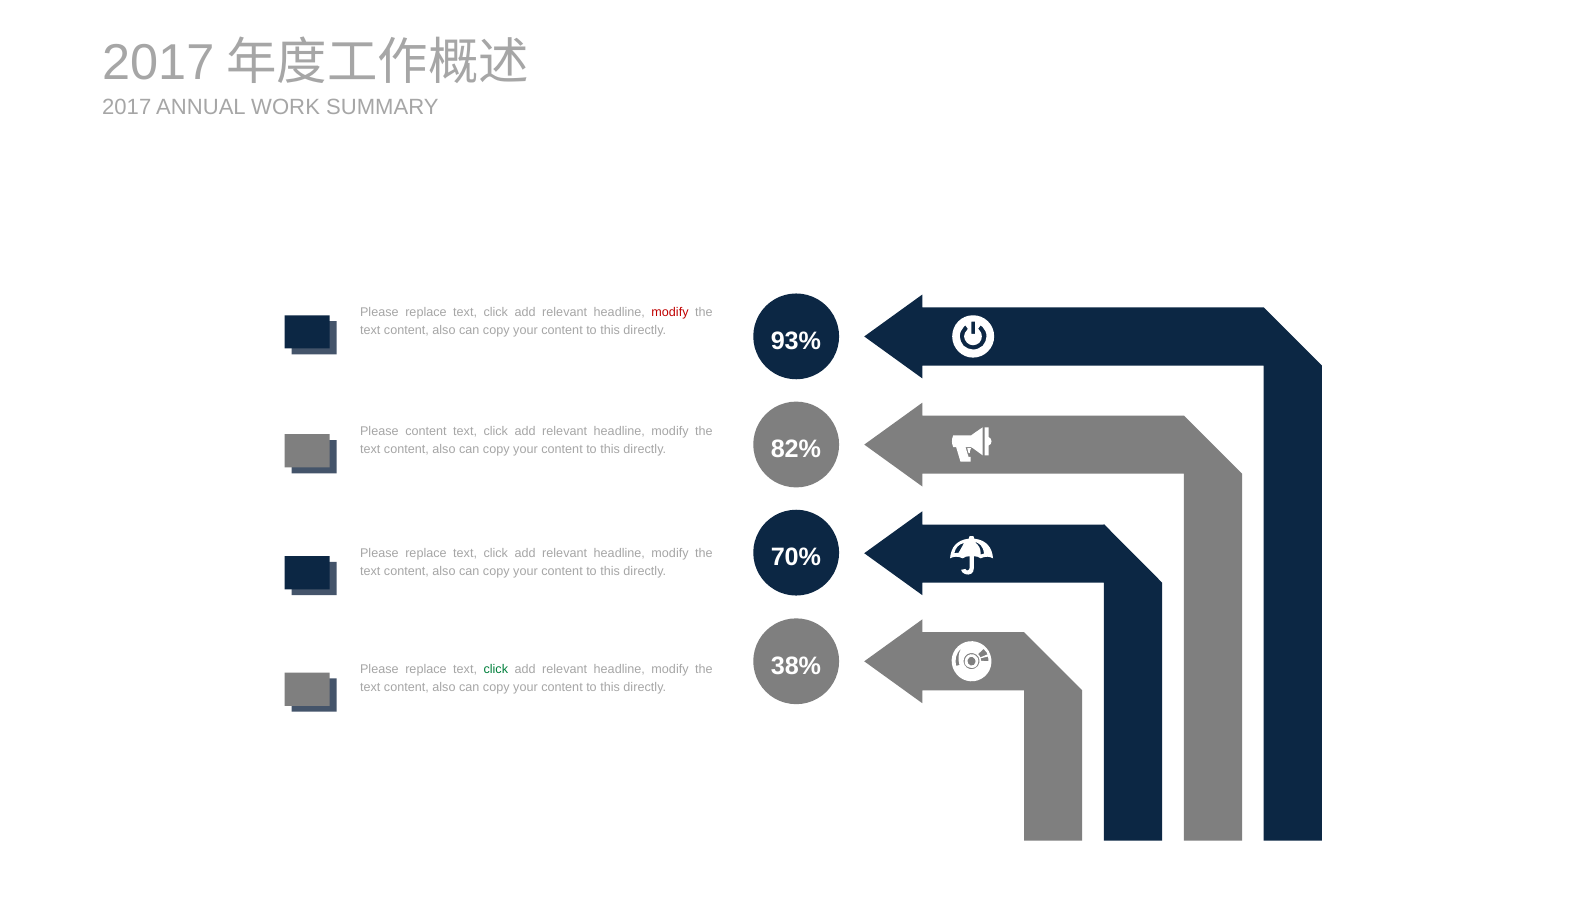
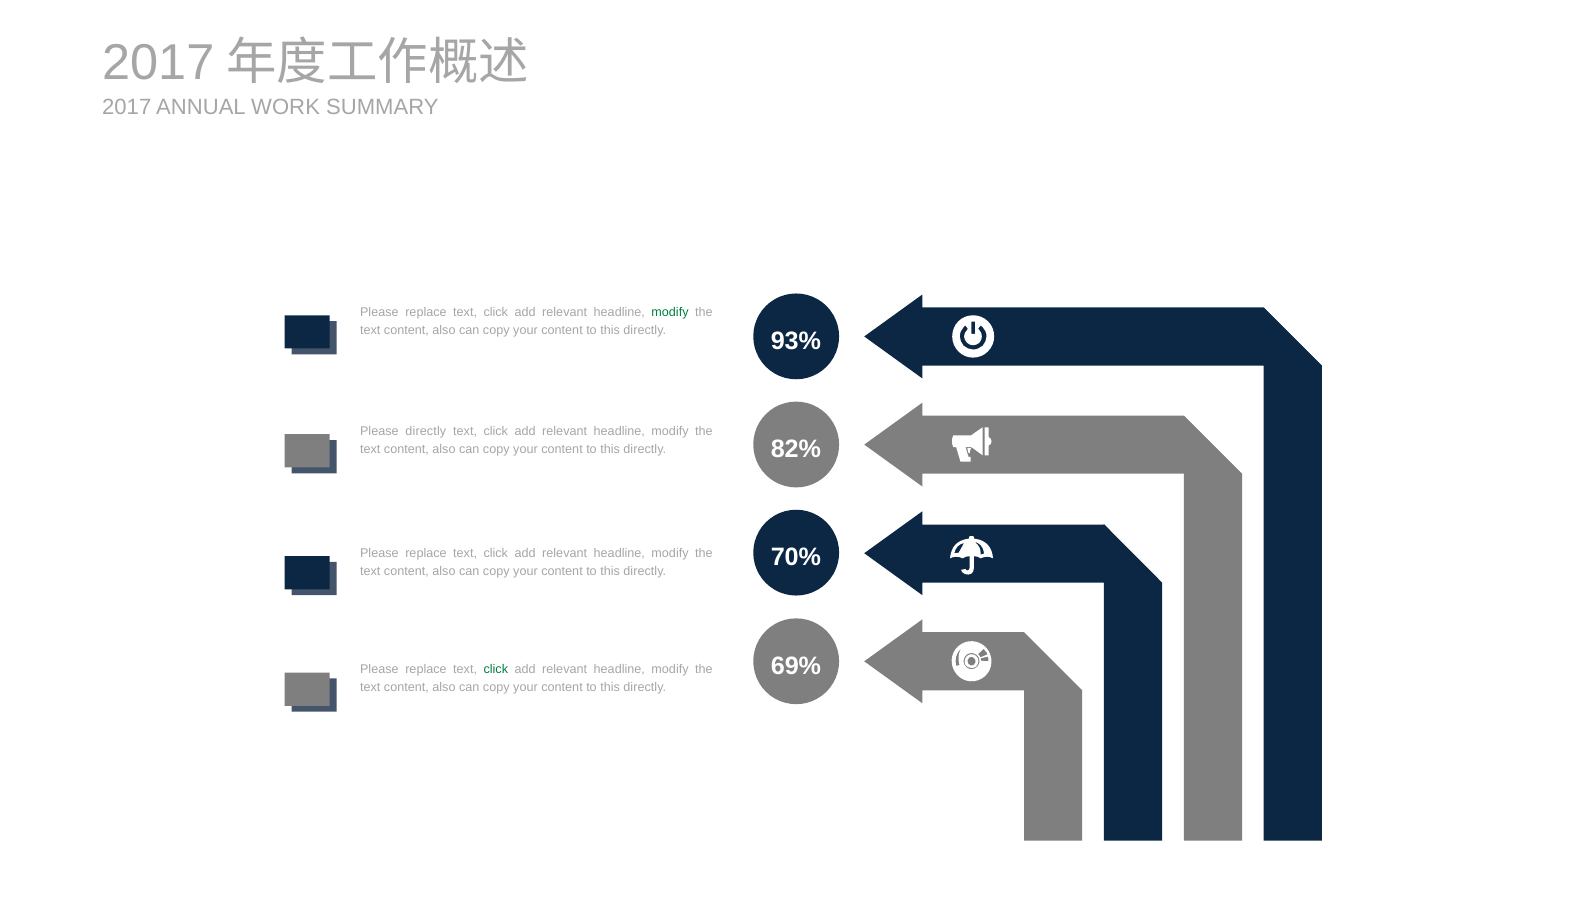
modify colour: red -> green (670, 312)
Please content: content -> directly (426, 431)
38%: 38% -> 69% (796, 666)
